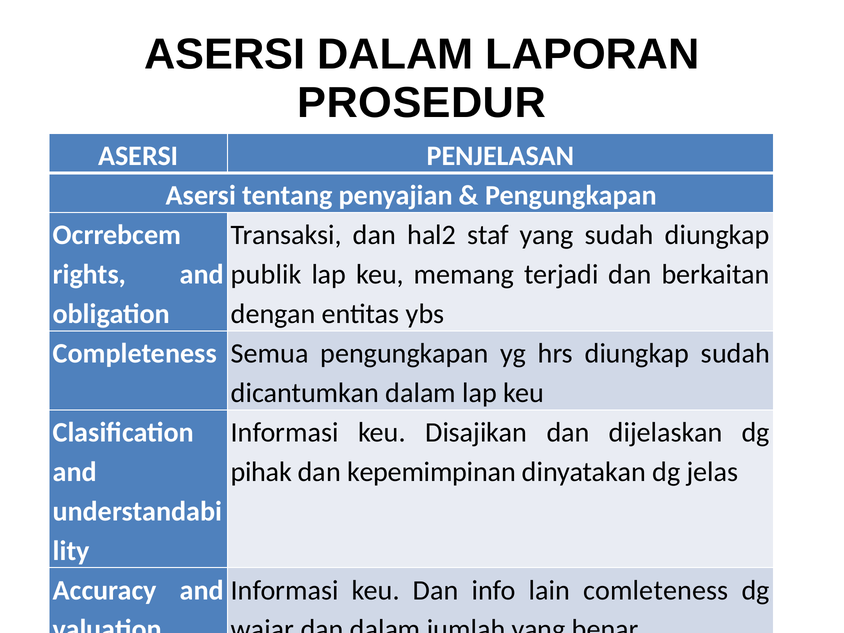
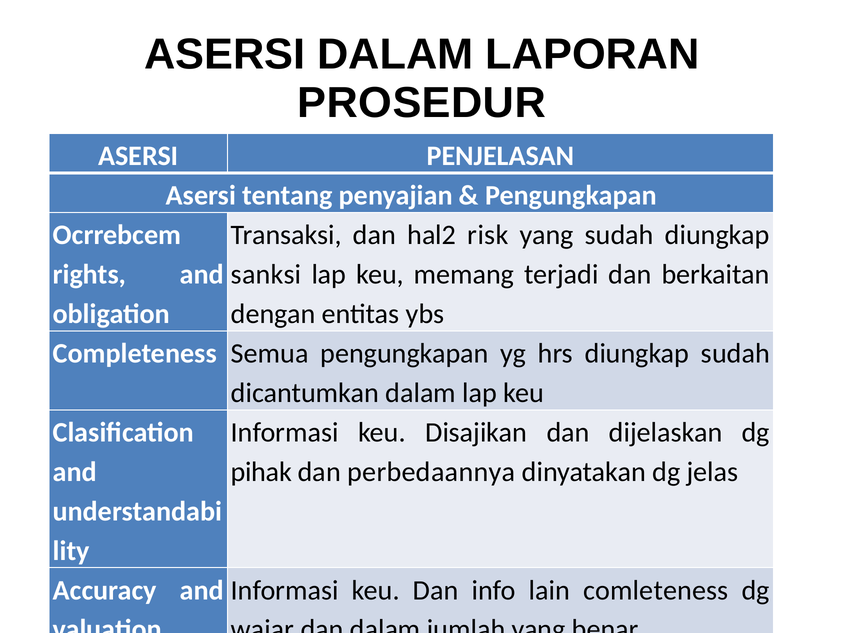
staf: staf -> risk (488, 235)
publik: publik -> sanksi (266, 275)
kepemimpinan: kepemimpinan -> perbedaannya (431, 472)
